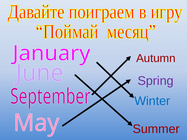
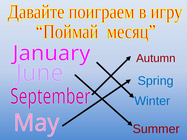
Spring colour: purple -> blue (156, 81)
